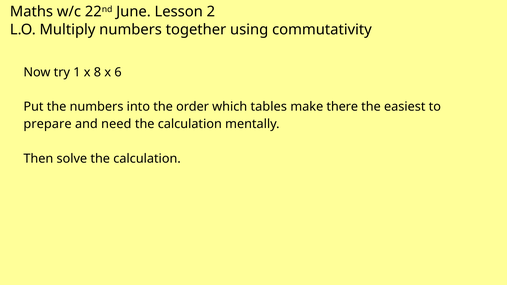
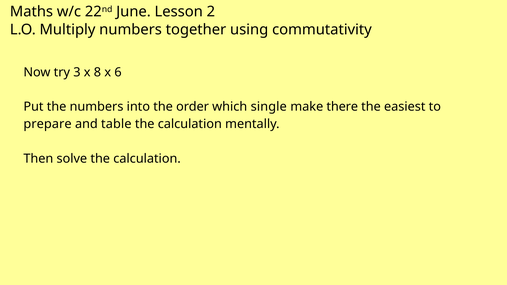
1: 1 -> 3 (77, 72)
tables: tables -> single (269, 107)
need: need -> table (116, 124)
